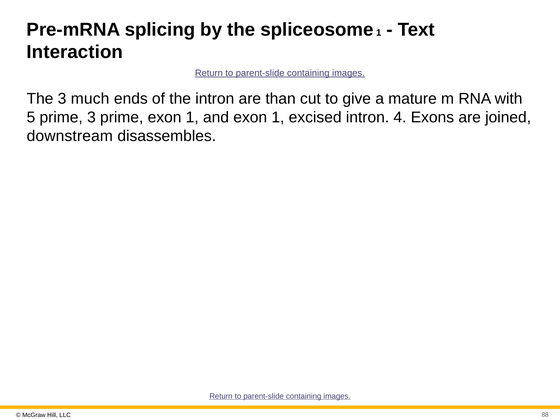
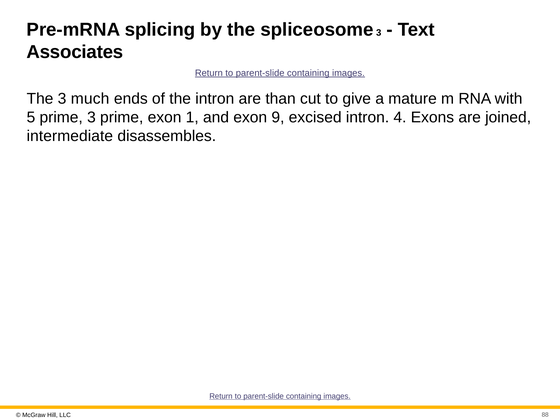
spliceosome 1: 1 -> 3 (379, 33)
Interaction: Interaction -> Associates (75, 52)
and exon 1: 1 -> 9 (278, 117)
downstream: downstream -> intermediate (70, 136)
